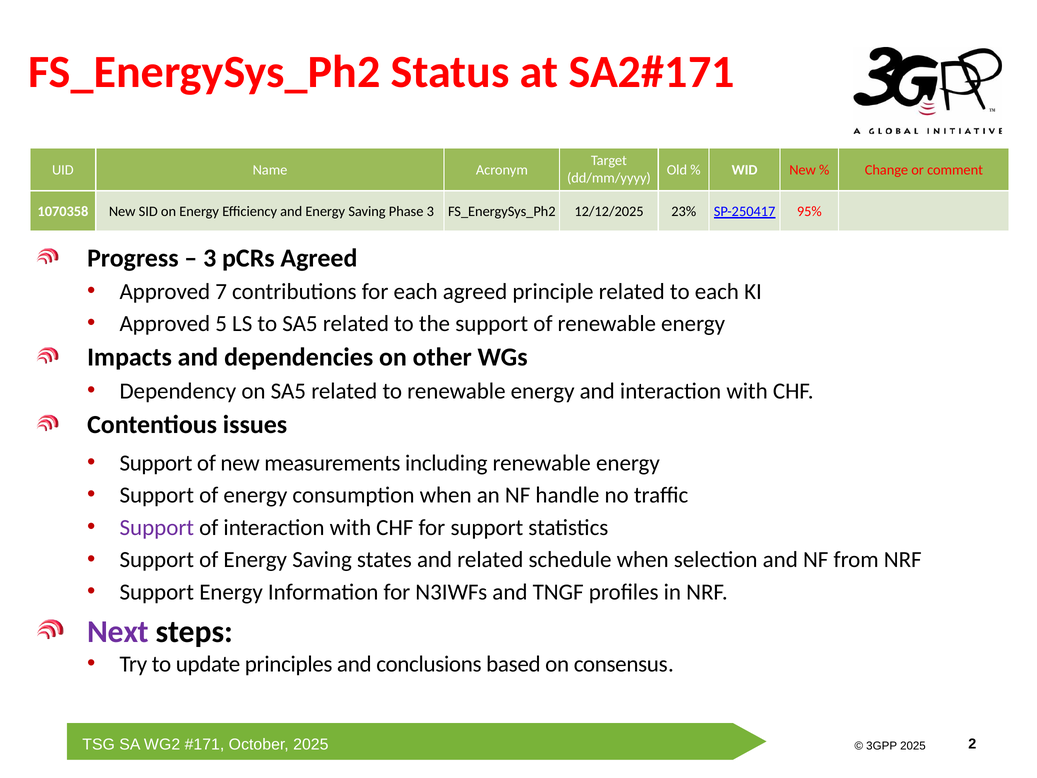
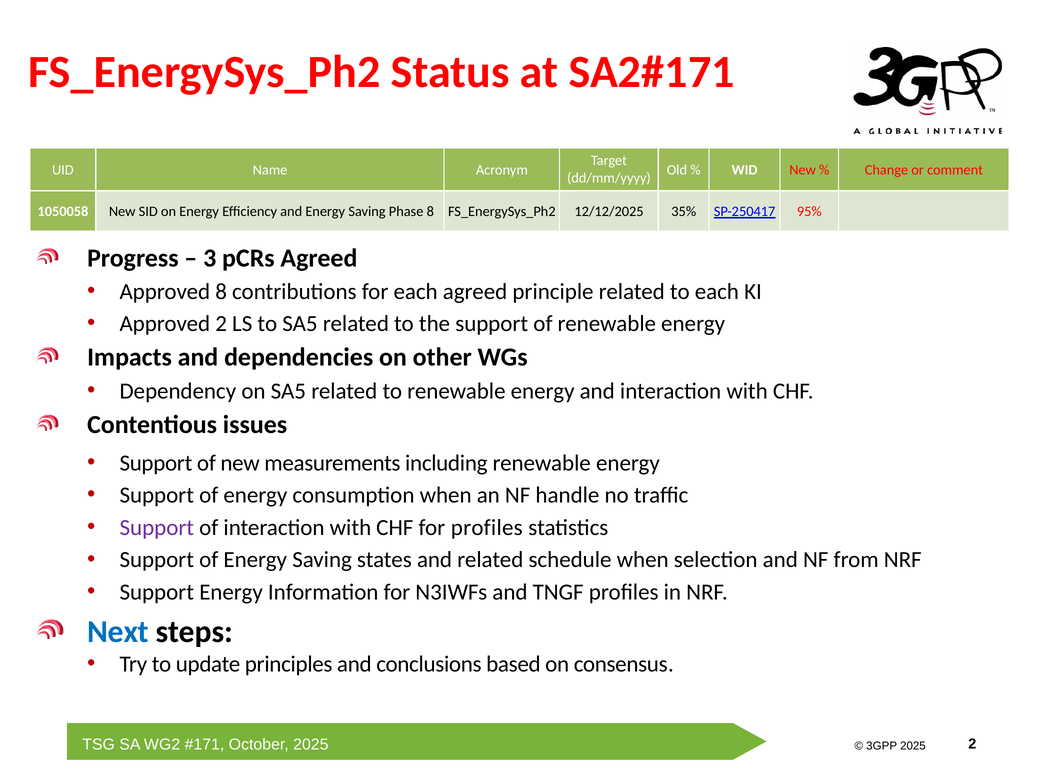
1070358: 1070358 -> 1050058 (63, 211)
Phase 3: 3 -> 8 (430, 211)
23%: 23% -> 35% (684, 211)
Approved 7: 7 -> 8 (221, 291)
Approved 5: 5 -> 2 (221, 323)
for support: support -> profiles (487, 527)
Next colour: purple -> blue (118, 632)
